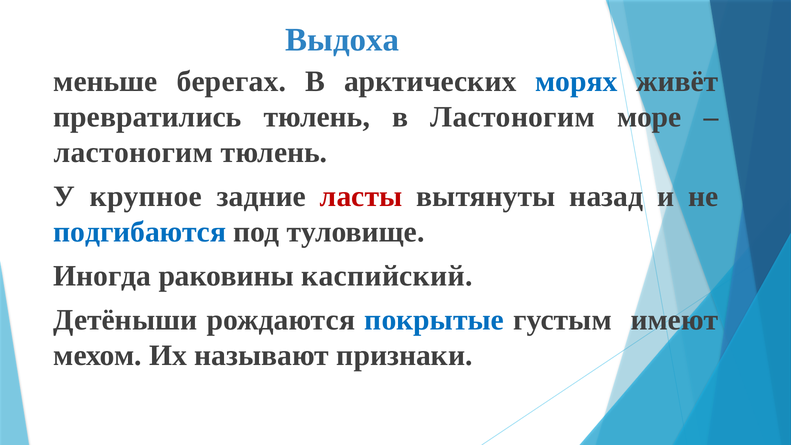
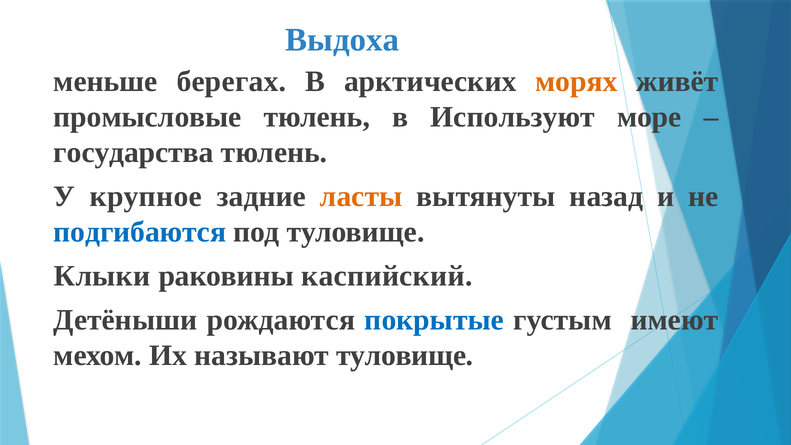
морях colour: blue -> orange (576, 81)
превратились: превратились -> промысловые (147, 117)
в Ластоногим: Ластоногим -> Используют (513, 117)
ластоногим: ластоногим -> государства (134, 153)
ласты colour: red -> orange (361, 196)
Иногда: Иногда -> Клыки (102, 276)
называют признаки: признаки -> туловище (405, 355)
